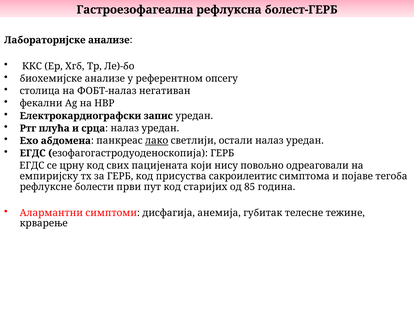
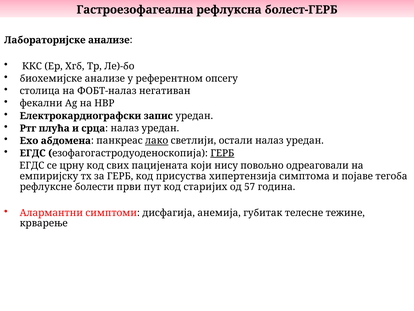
ГЕРБ underline: none -> present (222, 153)
сакроилеитис: сакроилеитис -> хипертензија (243, 176)
85: 85 -> 57 (250, 186)
